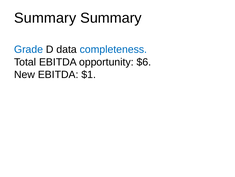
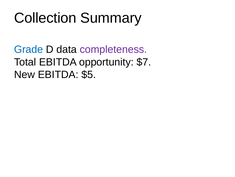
Summary: Summary -> Collection (45, 18)
completeness colour: blue -> purple (113, 49)
$6: $6 -> $7 (144, 62)
$1: $1 -> $5 (89, 74)
